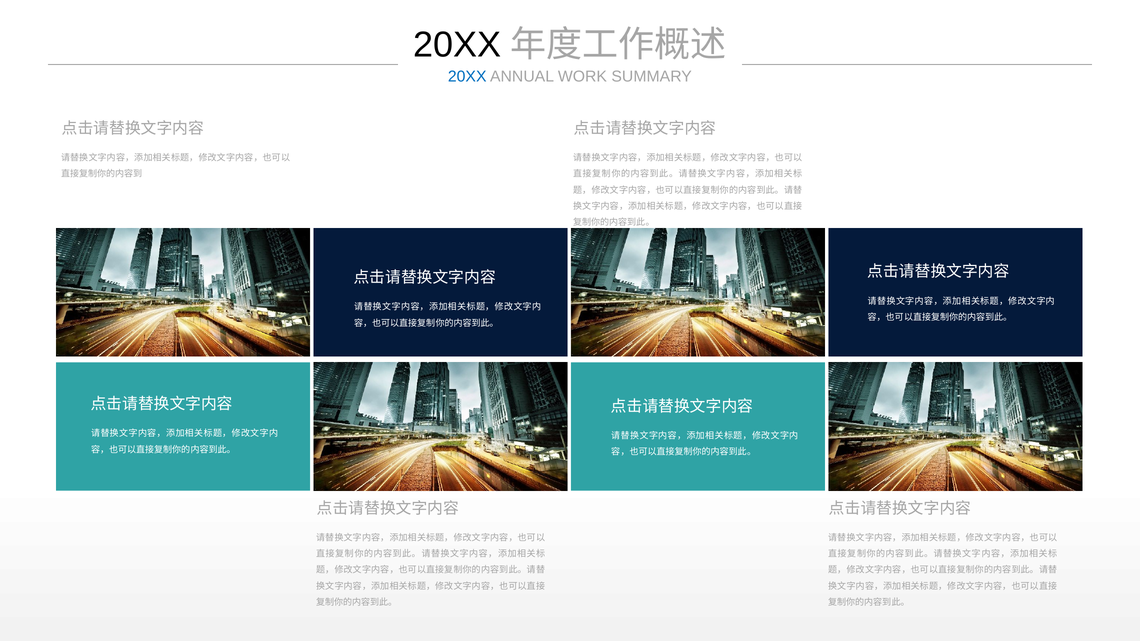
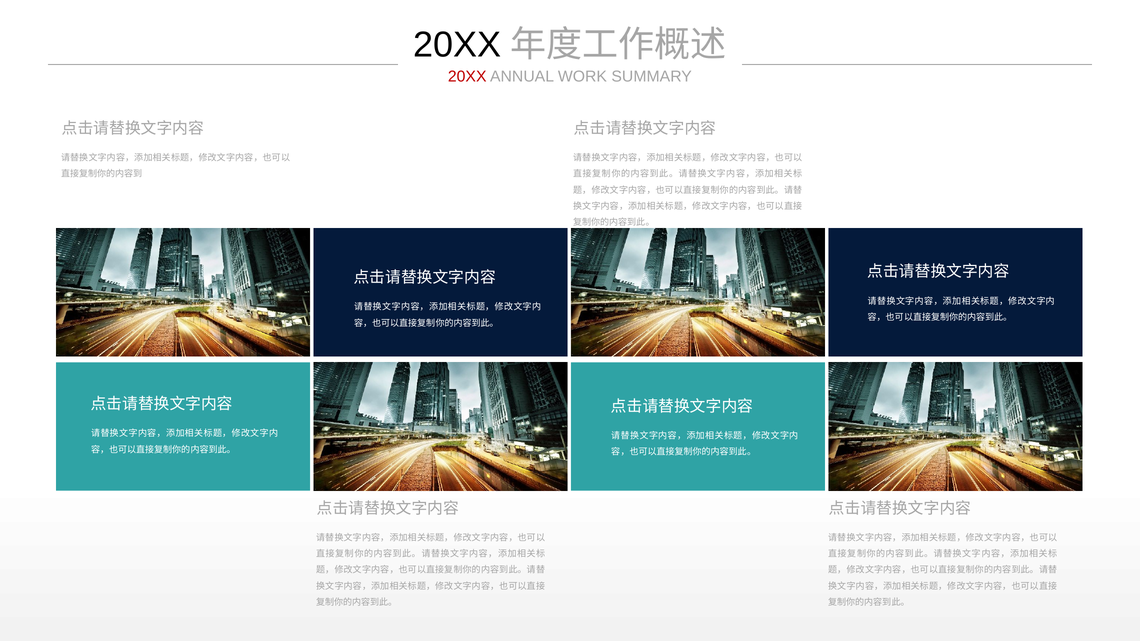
20XX colour: blue -> red (467, 77)
